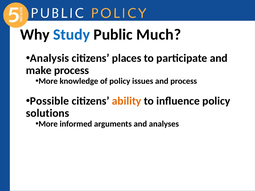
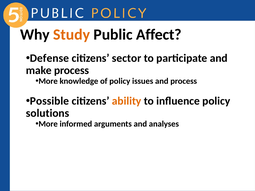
Study colour: blue -> orange (72, 35)
Much: Much -> Affect (159, 35)
Analysis: Analysis -> Defense (49, 58)
places: places -> sector (127, 58)
